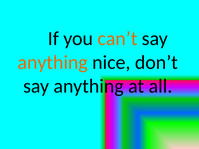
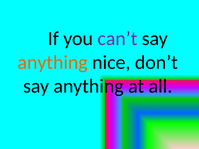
can’t colour: orange -> purple (117, 39)
